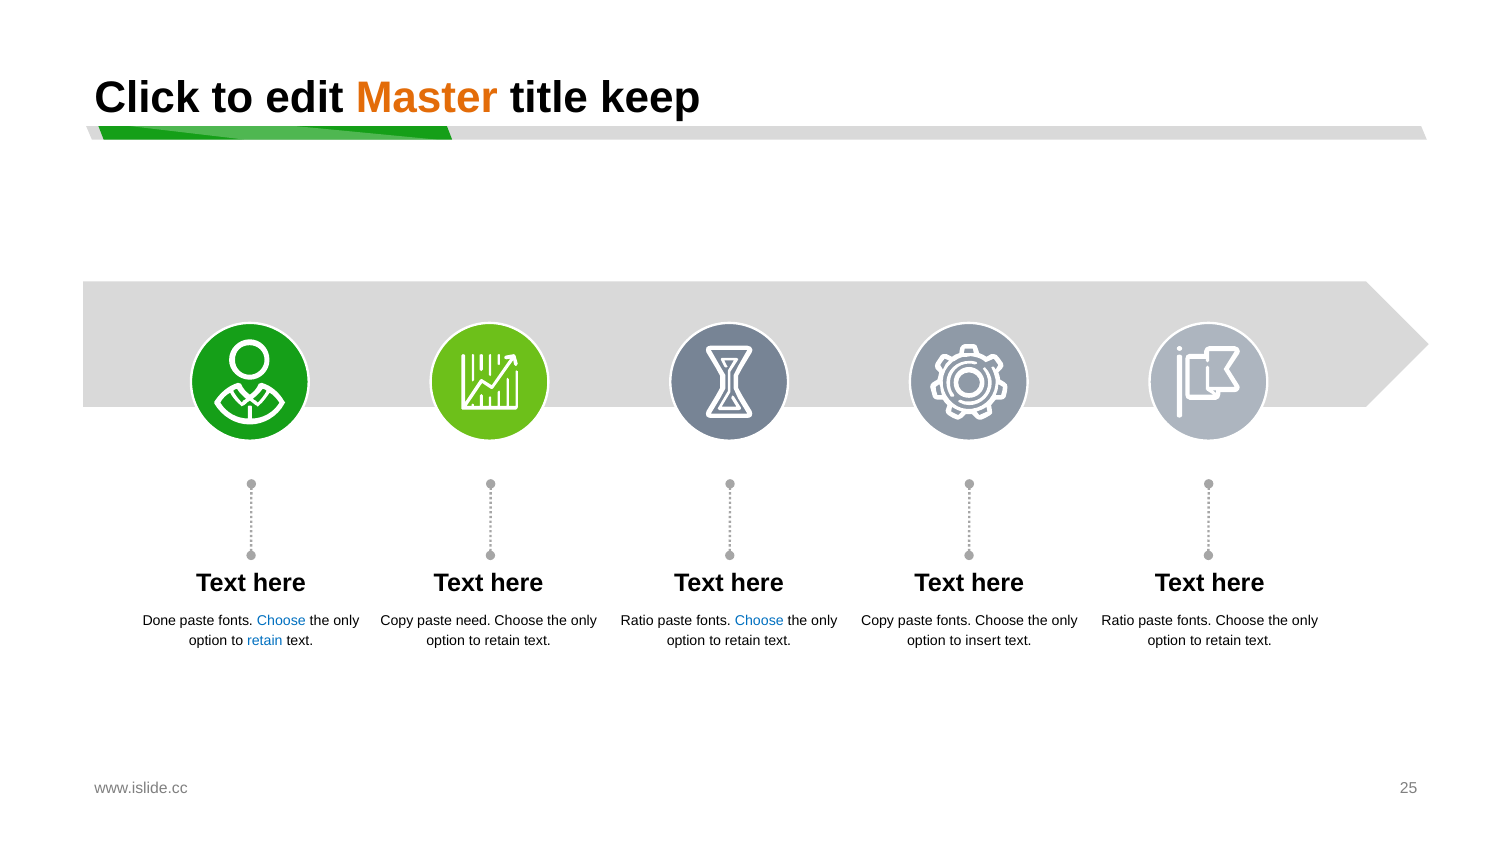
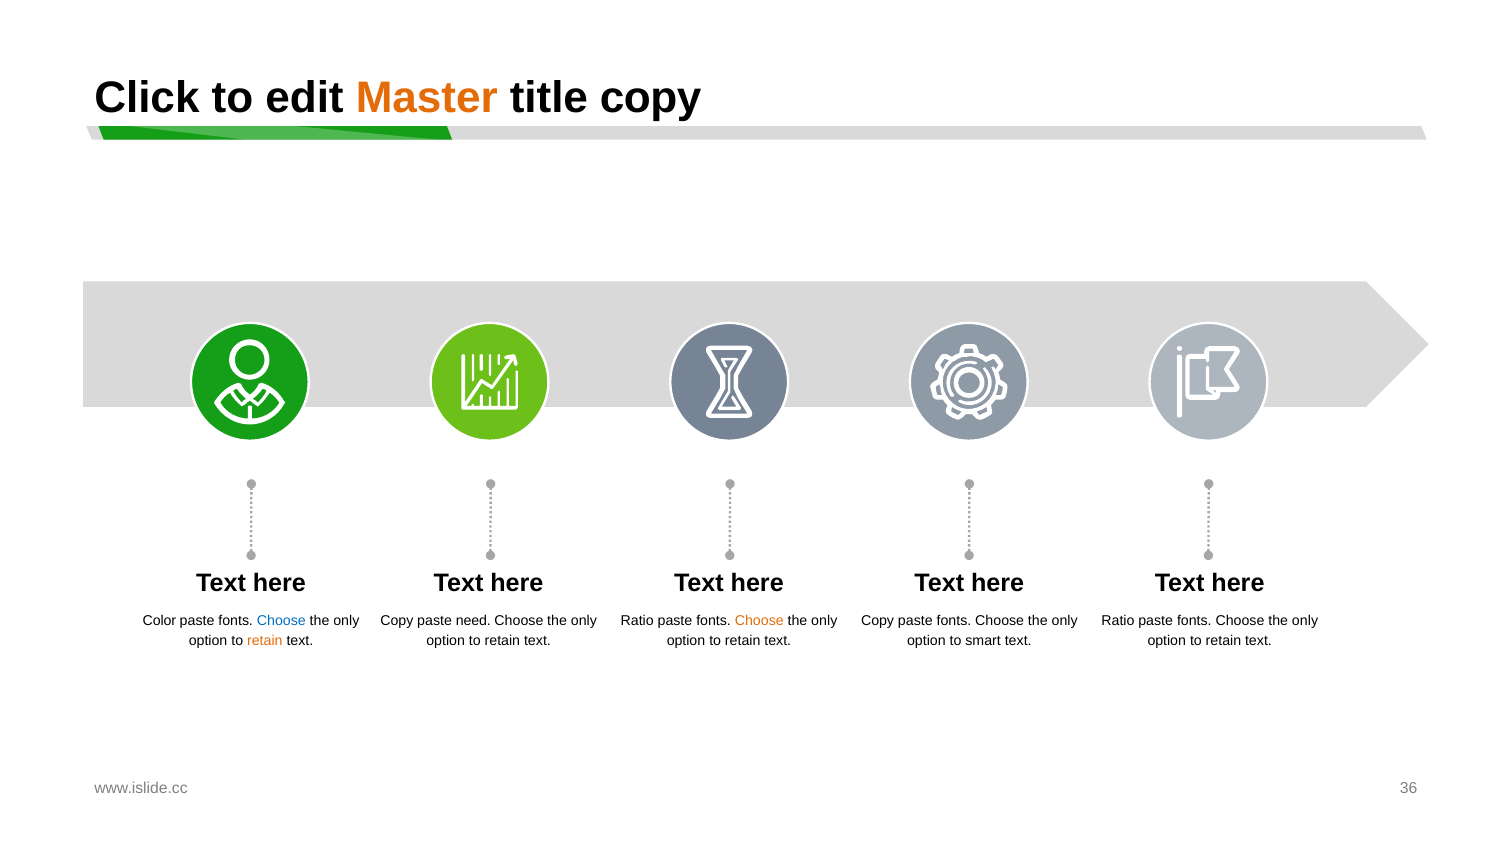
title keep: keep -> copy (651, 98)
Done: Done -> Color (159, 620)
Choose colour: blue -> orange (759, 620)
retain colour: blue -> orange (265, 641)
insert: insert -> smart (983, 641)
25: 25 -> 36 (1409, 788)
